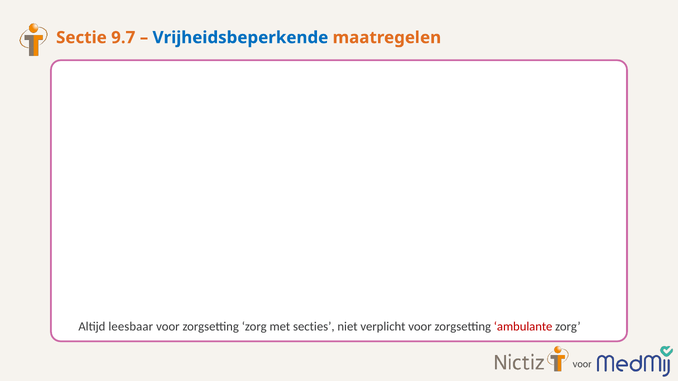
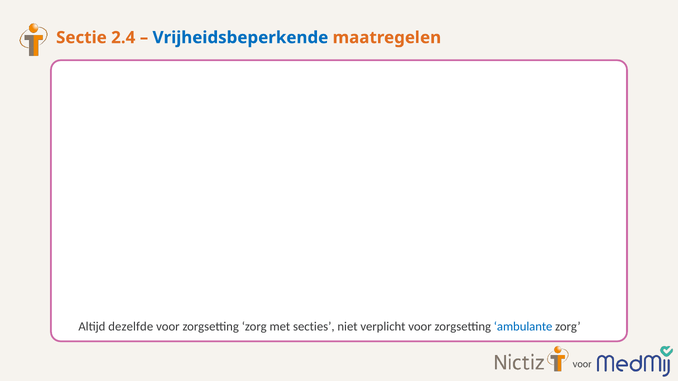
9.7: 9.7 -> 2.4 (123, 38)
leesbaar: leesbaar -> dezelfde (131, 327)
ambulante colour: red -> blue (523, 327)
